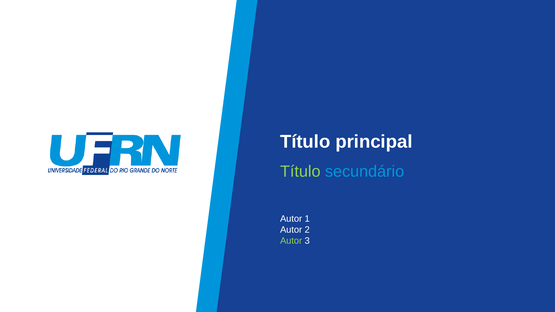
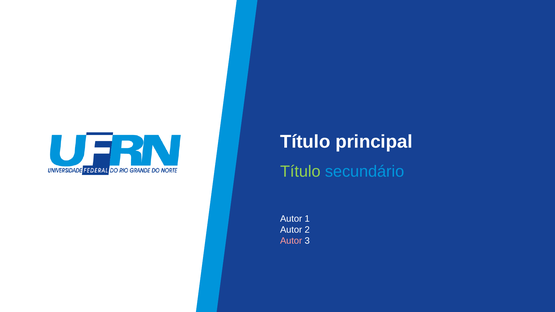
Autor colour: light green -> pink (291, 241)
